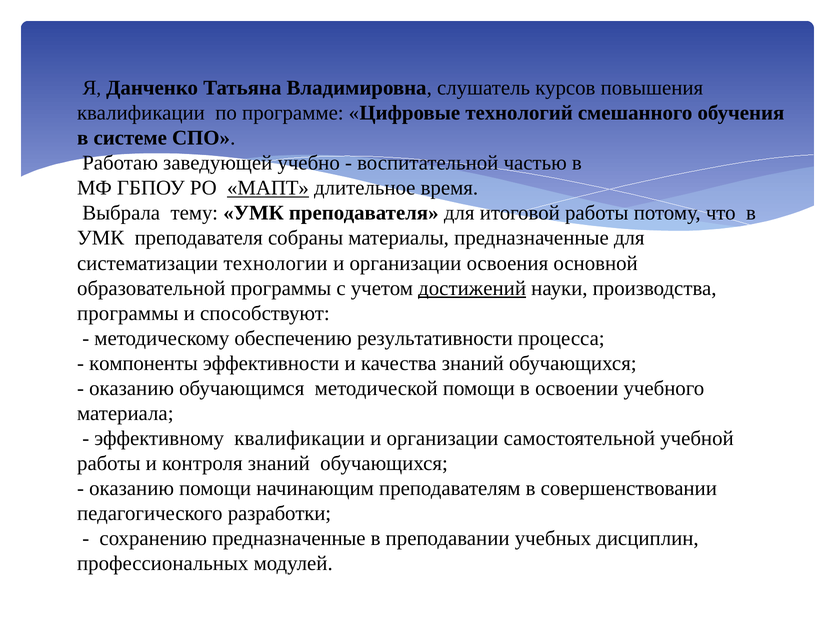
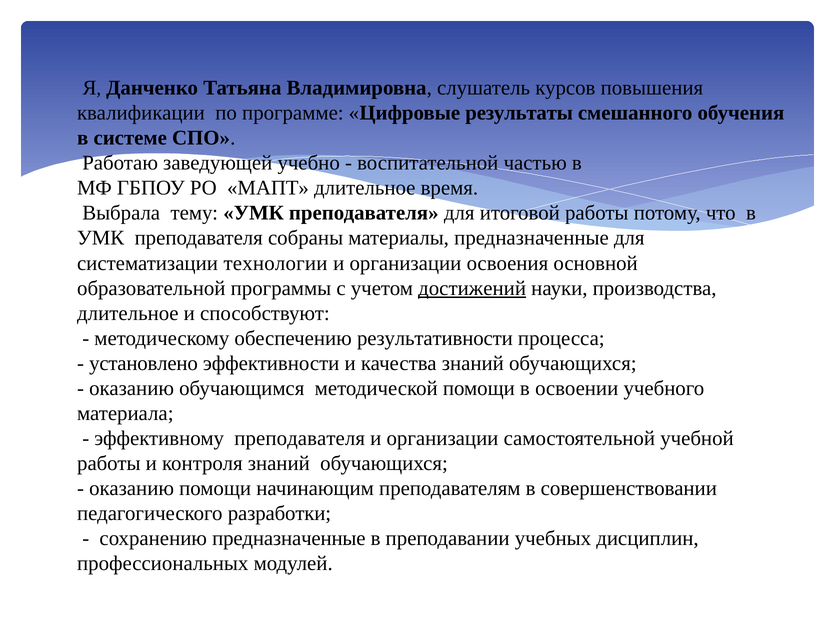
технологий: технологий -> результаты (519, 113)
МАПТ underline: present -> none (268, 188)
программы: программы -> длительное (128, 313)
компоненты: компоненты -> установлено (144, 363)
эффективному квалификации: квалификации -> преподавателя (300, 438)
